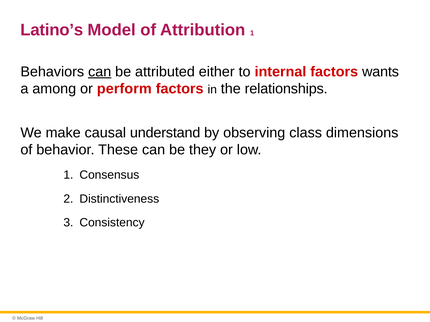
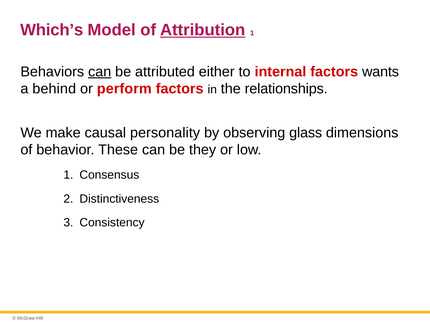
Latino’s: Latino’s -> Which’s (52, 30)
Attribution underline: none -> present (203, 30)
among: among -> behind (54, 89)
understand: understand -> personality (165, 133)
class: class -> glass (306, 133)
